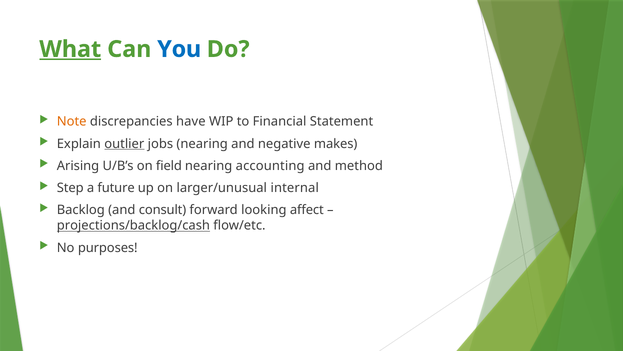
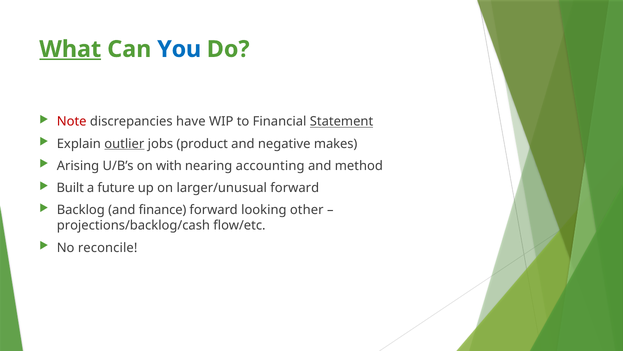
Note colour: orange -> red (72, 121)
Statement underline: none -> present (342, 121)
jobs nearing: nearing -> product (202, 144)
field: field -> with (169, 166)
Step: Step -> Built (70, 188)
larger/unusual internal: internal -> forward (295, 188)
consult: consult -> finance (162, 210)
affect: affect -> other (307, 210)
projections/backlog/cash underline: present -> none (133, 225)
purposes: purposes -> reconcile (108, 247)
